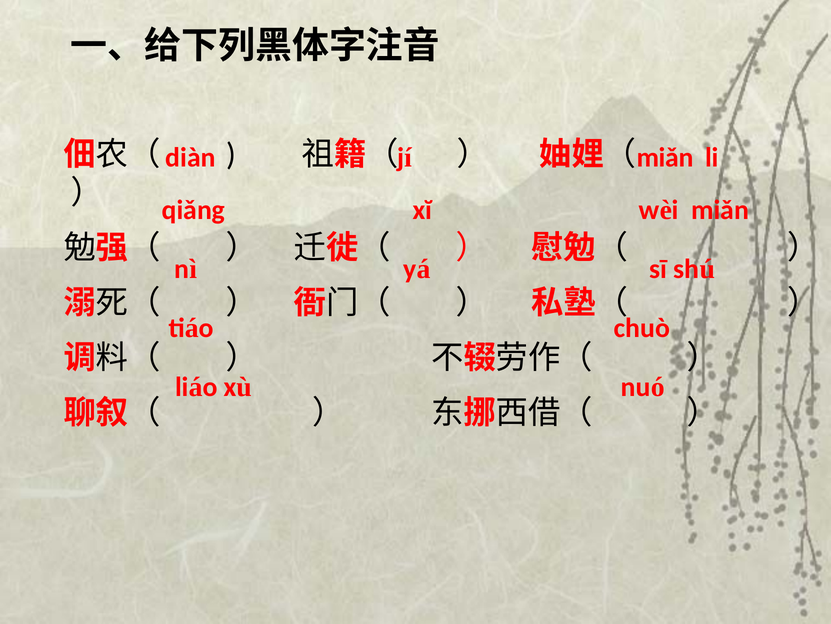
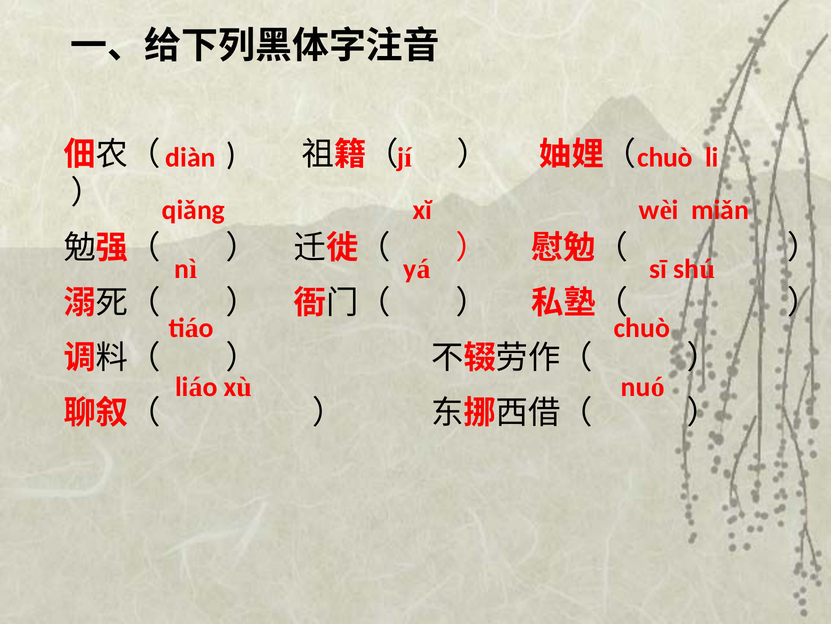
jí miǎn: miǎn -> chuò (665, 158)
